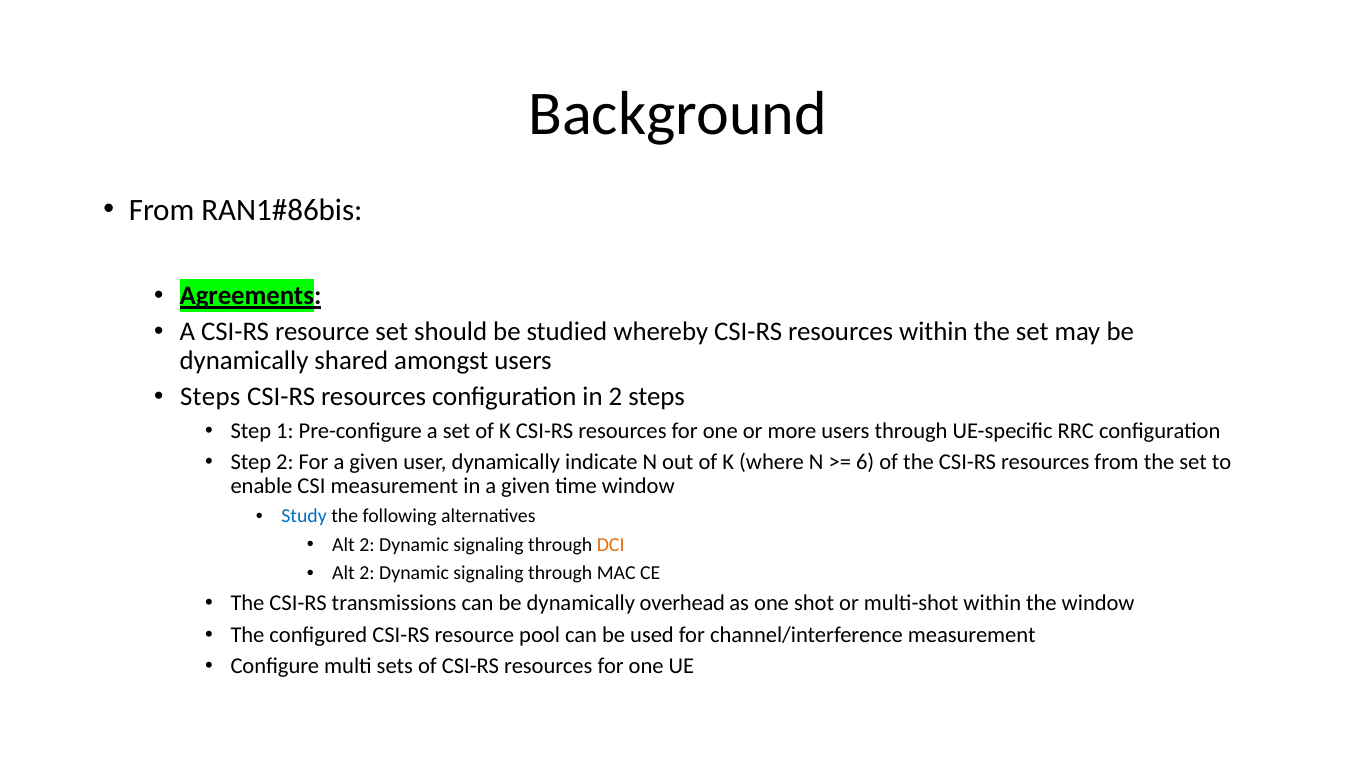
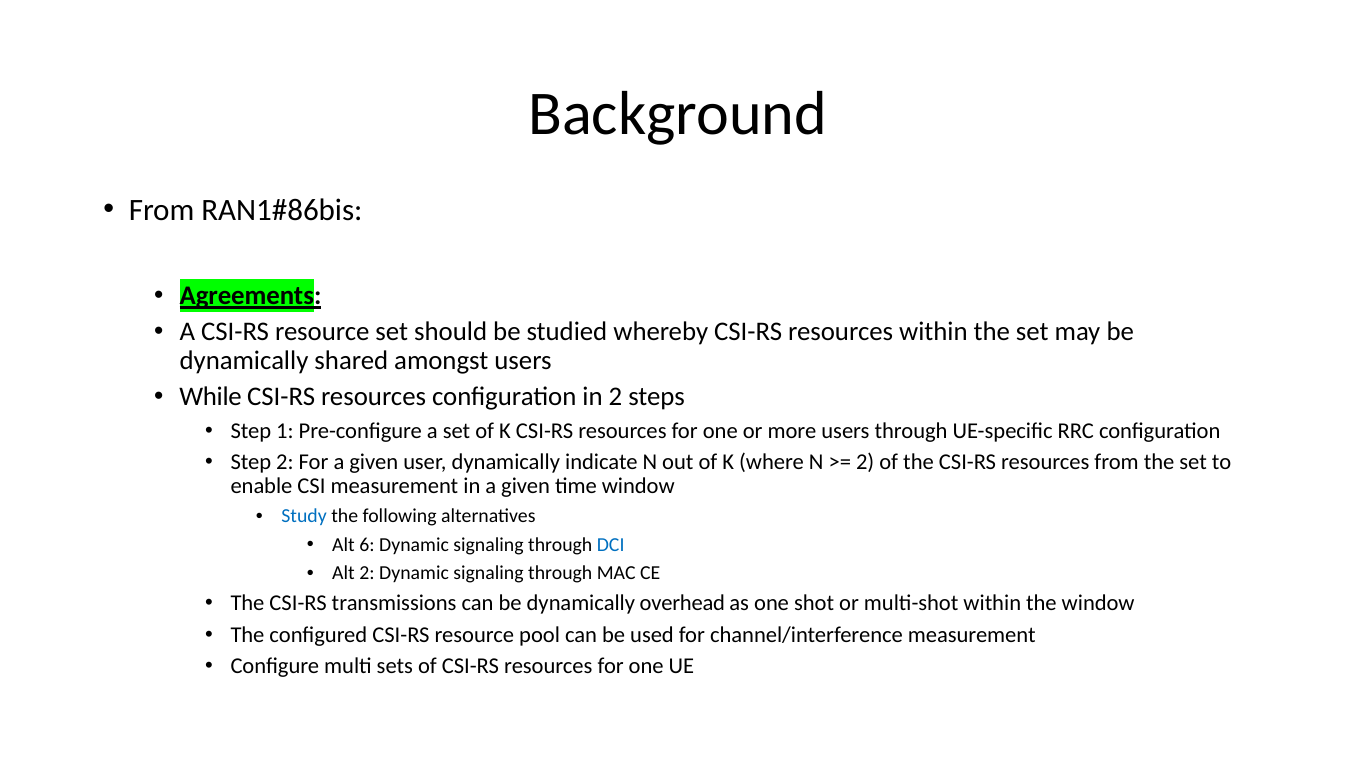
Steps: Steps -> While (211, 397)
6: 6 -> 2 (865, 462)
2: 2 -> 6 (367, 545)
DCI colour: orange -> blue (611, 545)
